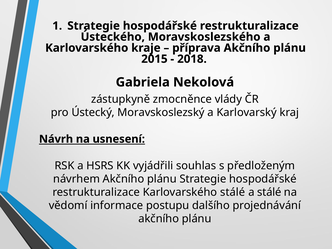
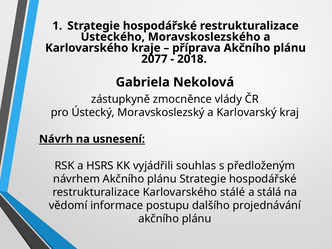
2015: 2015 -> 2077 (154, 59)
a stálé: stálé -> stálá (269, 192)
